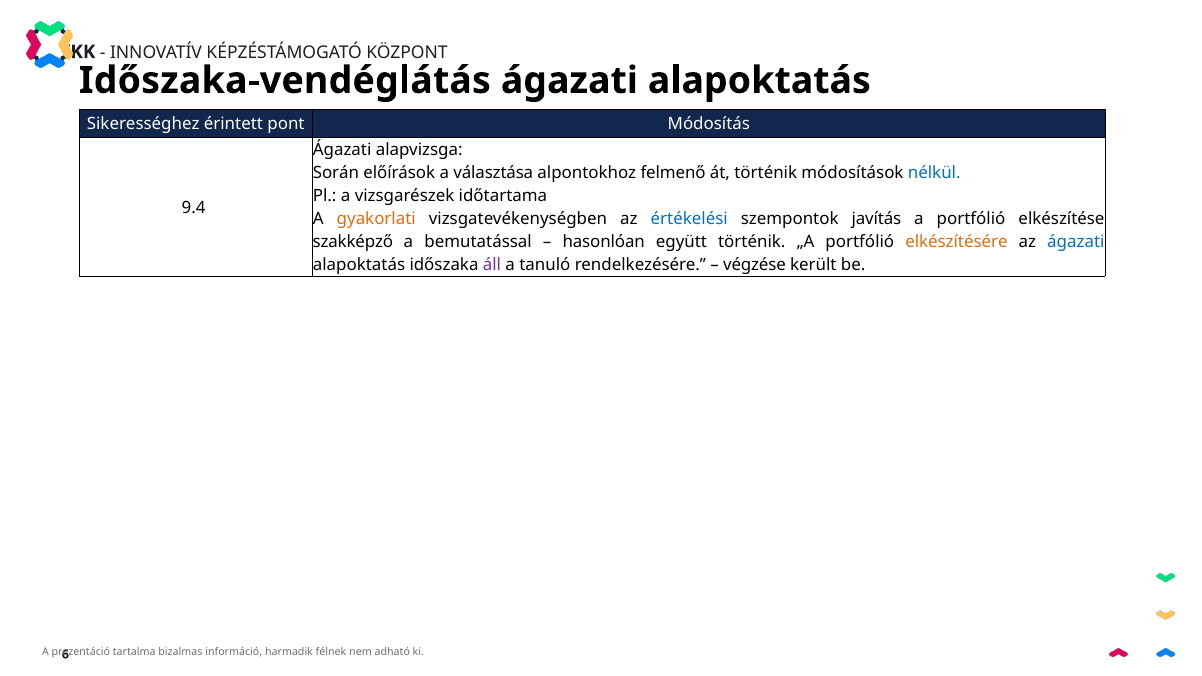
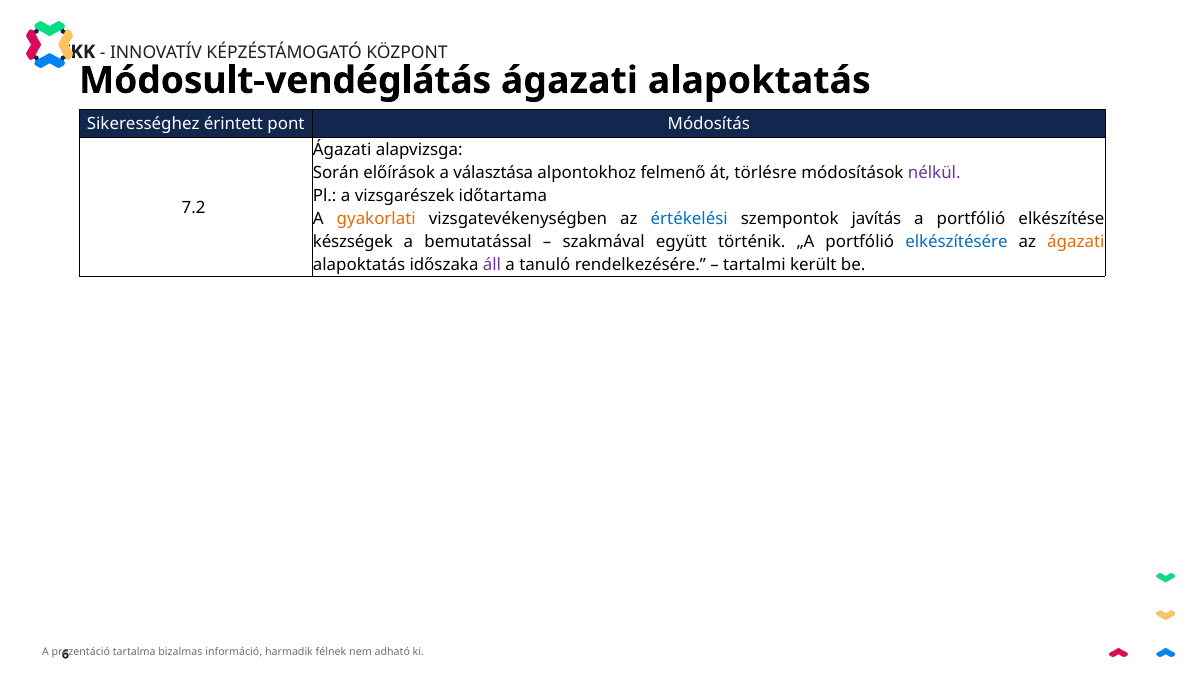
Időszaka-vendéglátás: Időszaka-vendéglátás -> Módosult-vendéglátás (285, 81)
át történik: történik -> törlésre (766, 173)
nélkül colour: blue -> purple (934, 173)
9.4: 9.4 -> 7.2 (194, 208)
szakképző: szakképző -> készségek (353, 242)
hasonlóan: hasonlóan -> szakmával (604, 242)
elkészítésére colour: orange -> blue (956, 242)
ágazati colour: blue -> orange (1076, 242)
végzése: végzése -> tartalmi (754, 265)
